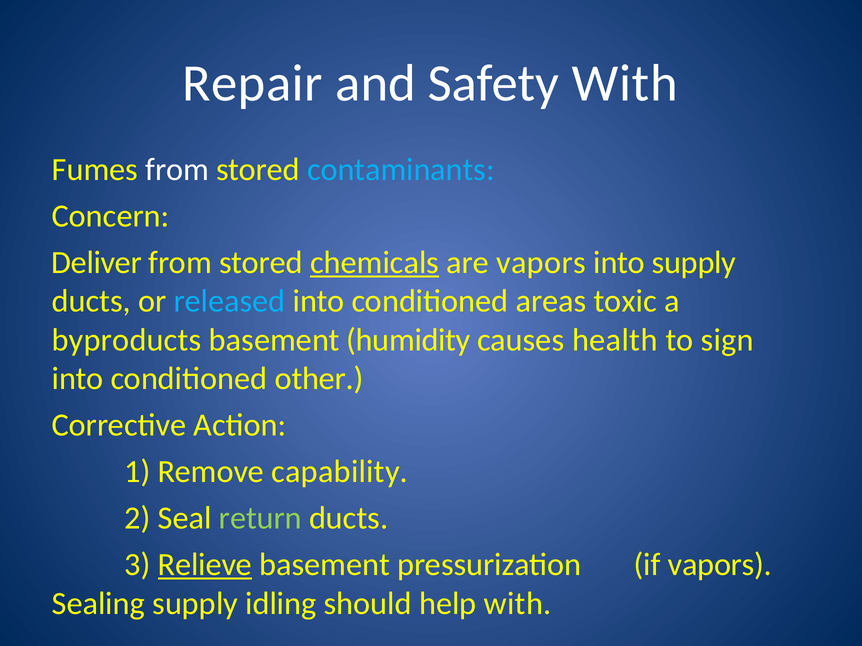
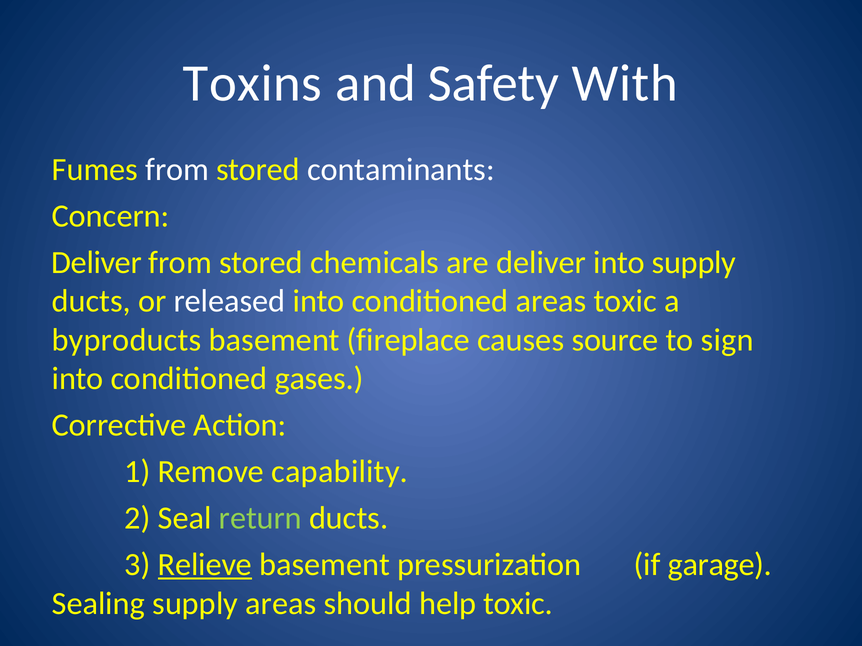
Repair: Repair -> Toxins (252, 83)
contaminants colour: light blue -> white (401, 170)
chemicals underline: present -> none (375, 263)
are vapors: vapors -> deliver (541, 263)
released colour: light blue -> white (230, 301)
humidity: humidity -> fireplace (408, 340)
health: health -> source (615, 340)
other: other -> gases (319, 379)
if vapors: vapors -> garage (720, 565)
supply idling: idling -> areas (281, 604)
help with: with -> toxic (518, 604)
